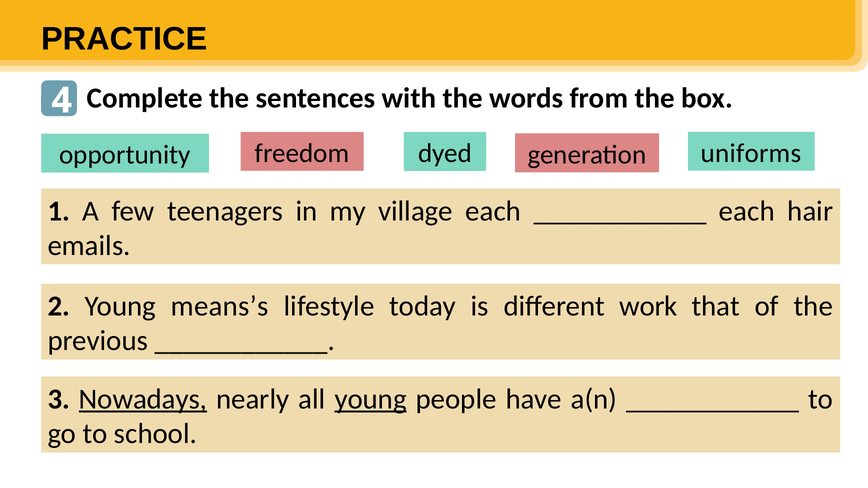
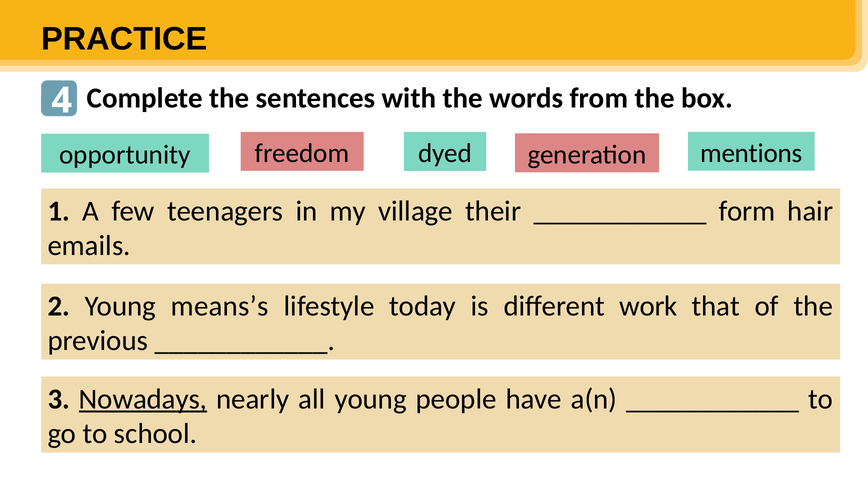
uniforms: uniforms -> mentions (751, 153)
village each: each -> their (493, 211)
each: each -> form (747, 211)
young underline: present -> none (371, 399)
